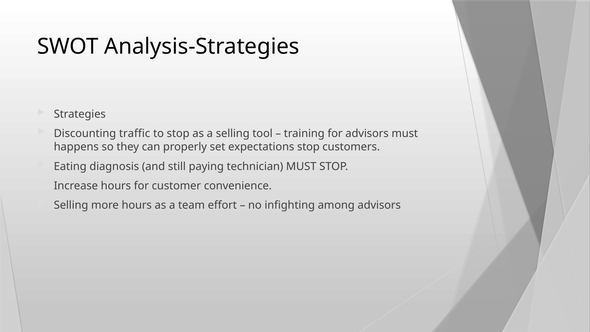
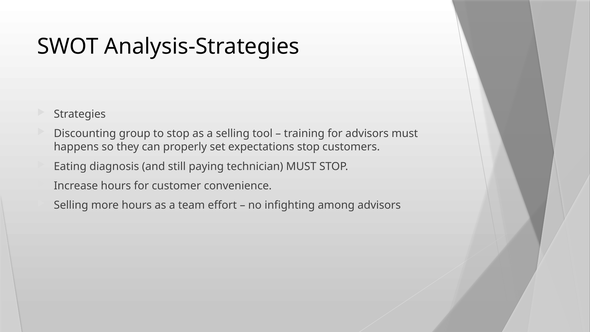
traffic: traffic -> group (135, 134)
